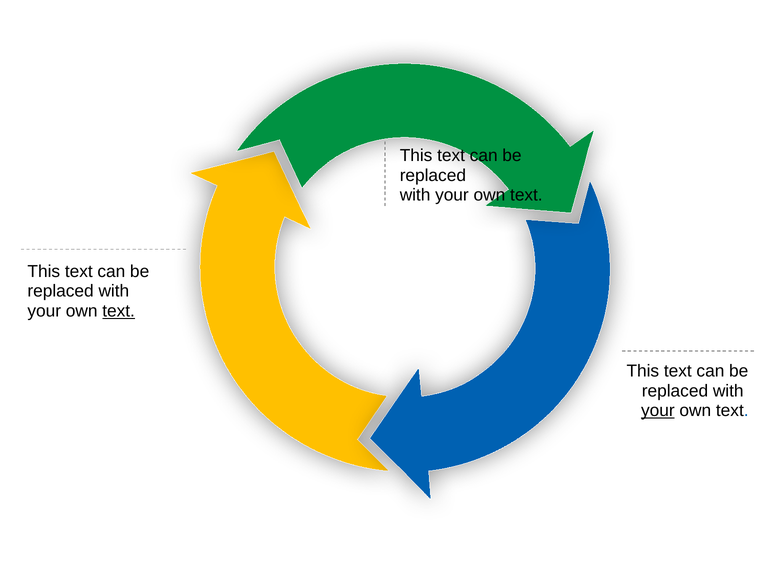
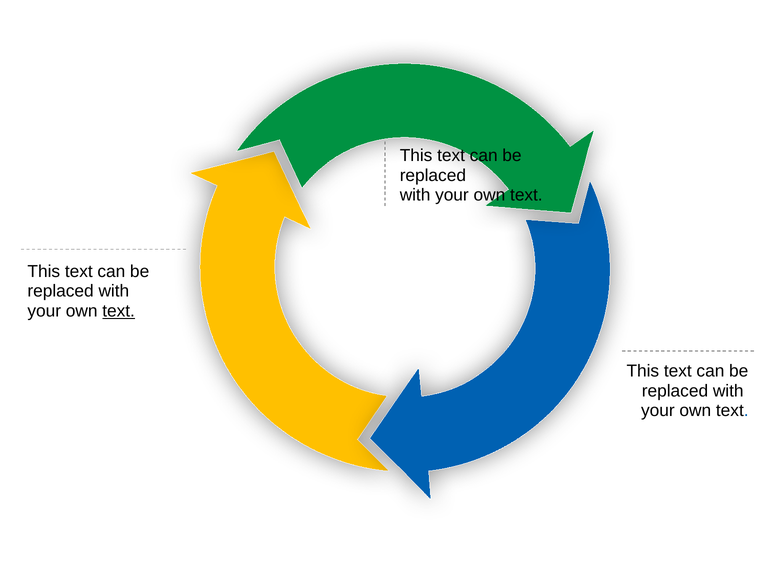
your underline: present -> none (658, 411)
